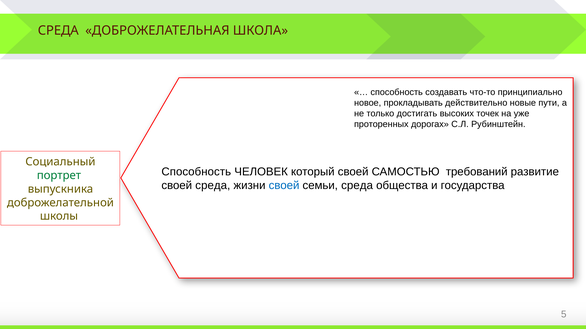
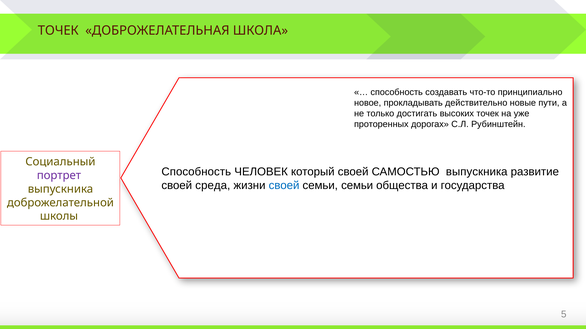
СРЕДА: СРЕДА -> ТОЧЕК (58, 31)
САМОСТЬЮ требований: требований -> выпускника (477, 172)
портрет colour: green -> purple (59, 176)
семьи среда: среда -> семьи (357, 186)
